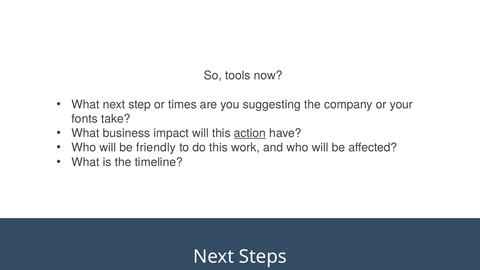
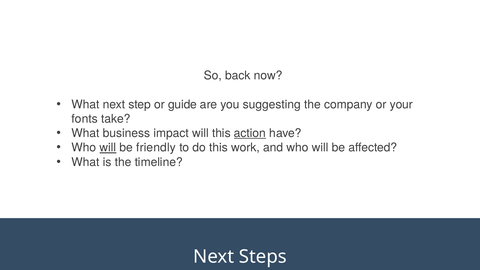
tools: tools -> back (238, 76)
times: times -> guide (182, 104)
will underline: none -> present (108, 148)
